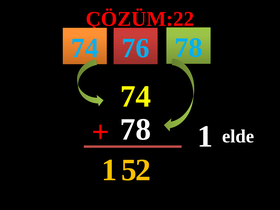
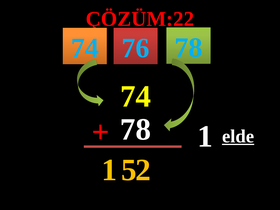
elde underline: none -> present (238, 136)
